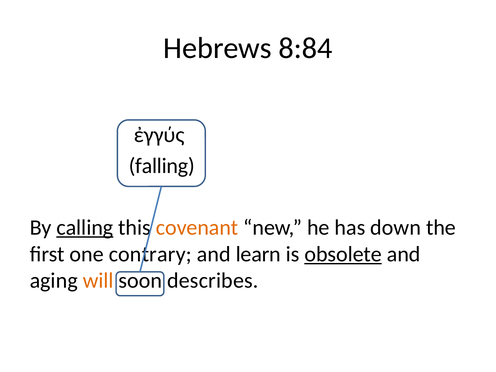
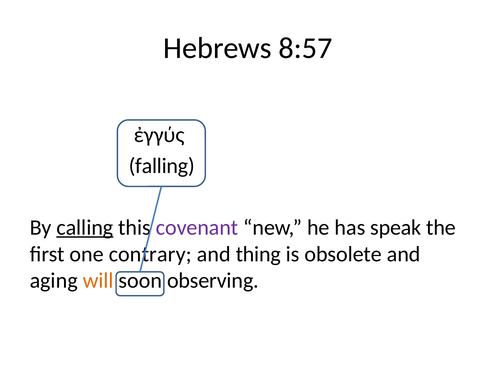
8:84: 8:84 -> 8:57 (305, 48)
covenant colour: orange -> purple (197, 228)
down: down -> speak (396, 228)
learn: learn -> thing (258, 254)
obsolete underline: present -> none (343, 254)
describes: describes -> observing (213, 281)
